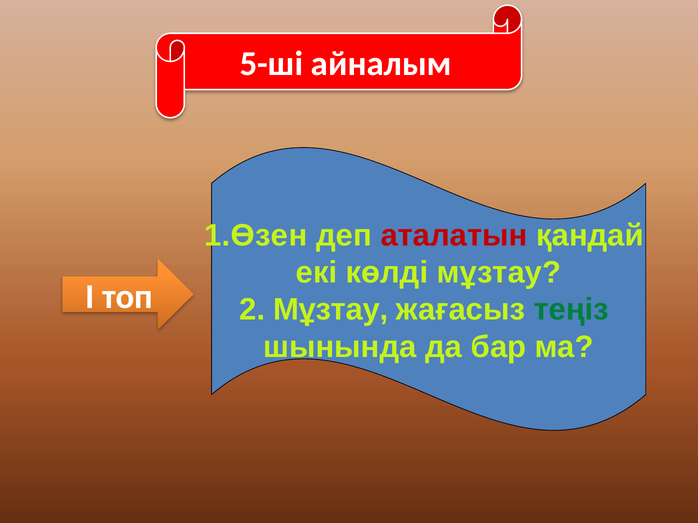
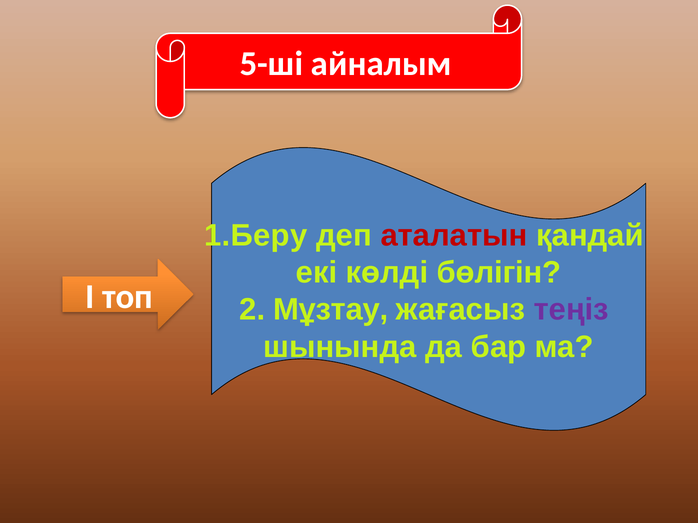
1.Өзен: 1.Өзен -> 1.Беру (256, 236)
көлді мұзтау: мұзтау -> бөлігін (499, 273)
теңіз colour: green -> purple (571, 310)
